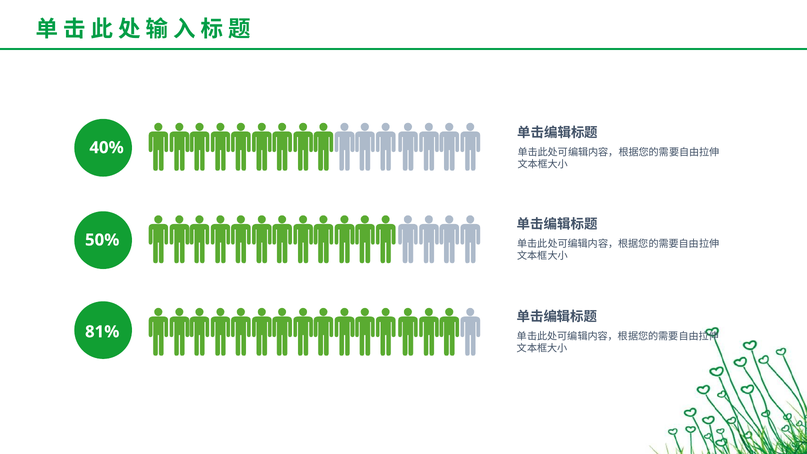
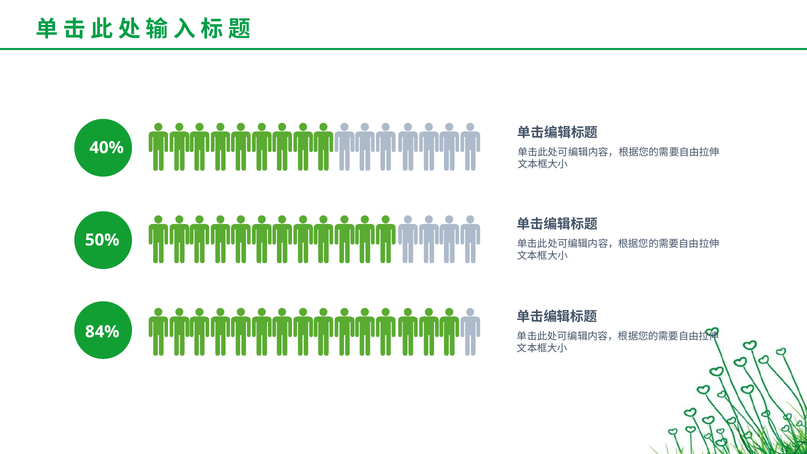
81%: 81% -> 84% (102, 332)
